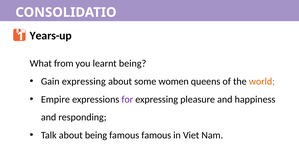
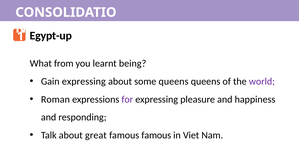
Years-up: Years-up -> Egypt-up (51, 36)
some women: women -> queens (174, 82)
world colour: orange -> purple (262, 82)
Empire: Empire -> Roman (55, 99)
about being: being -> great (96, 135)
